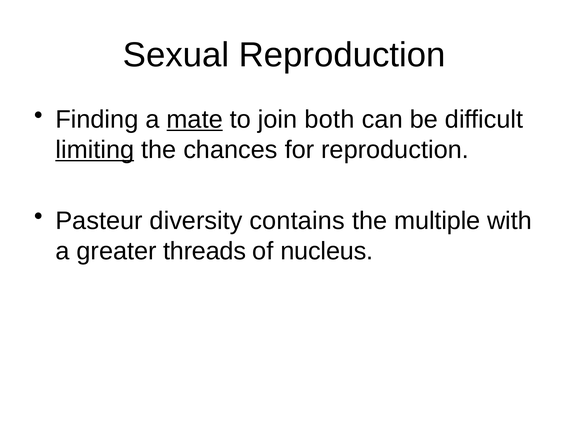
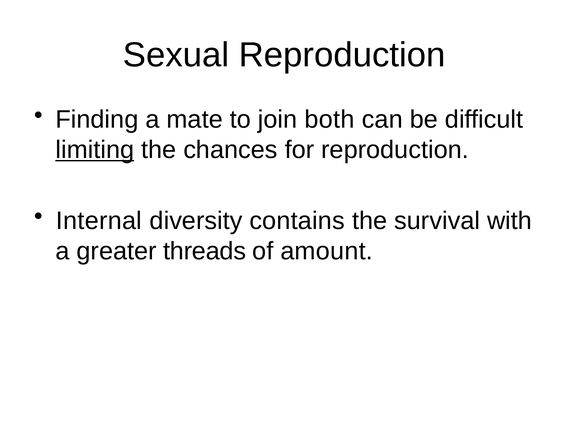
mate underline: present -> none (195, 119)
Pasteur: Pasteur -> Internal (99, 221)
multiple: multiple -> survival (437, 221)
nucleus: nucleus -> amount (327, 251)
